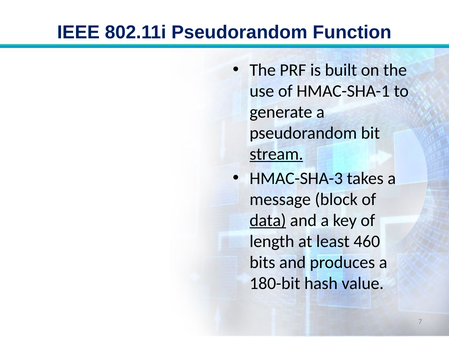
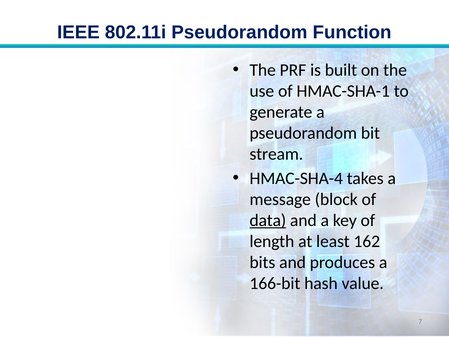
stream underline: present -> none (276, 154)
HMAC-SHA-3: HMAC-SHA-3 -> HMAC-SHA-4 (296, 178)
460: 460 -> 162 (367, 241)
180-bit: 180-bit -> 166-bit (275, 283)
